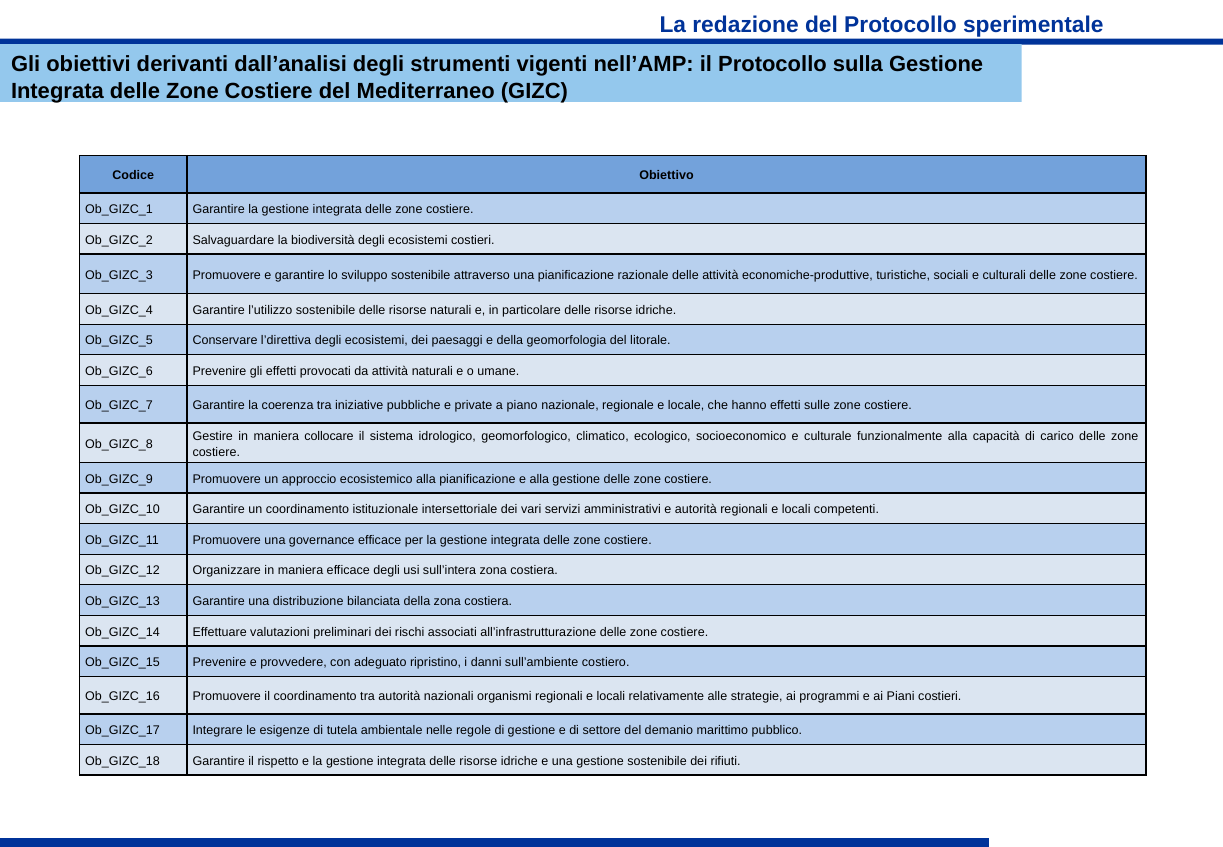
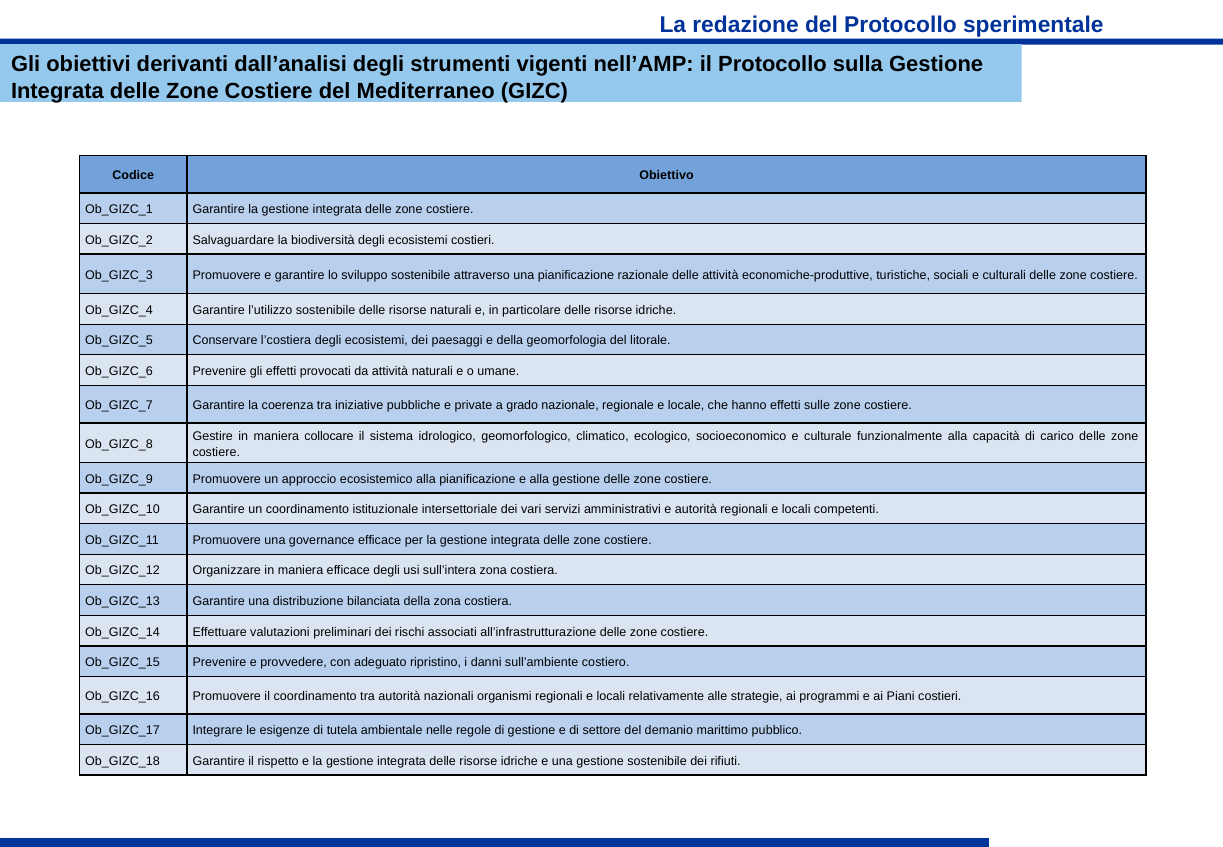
l’direttiva: l’direttiva -> l’costiera (286, 341)
piano: piano -> grado (522, 405)
